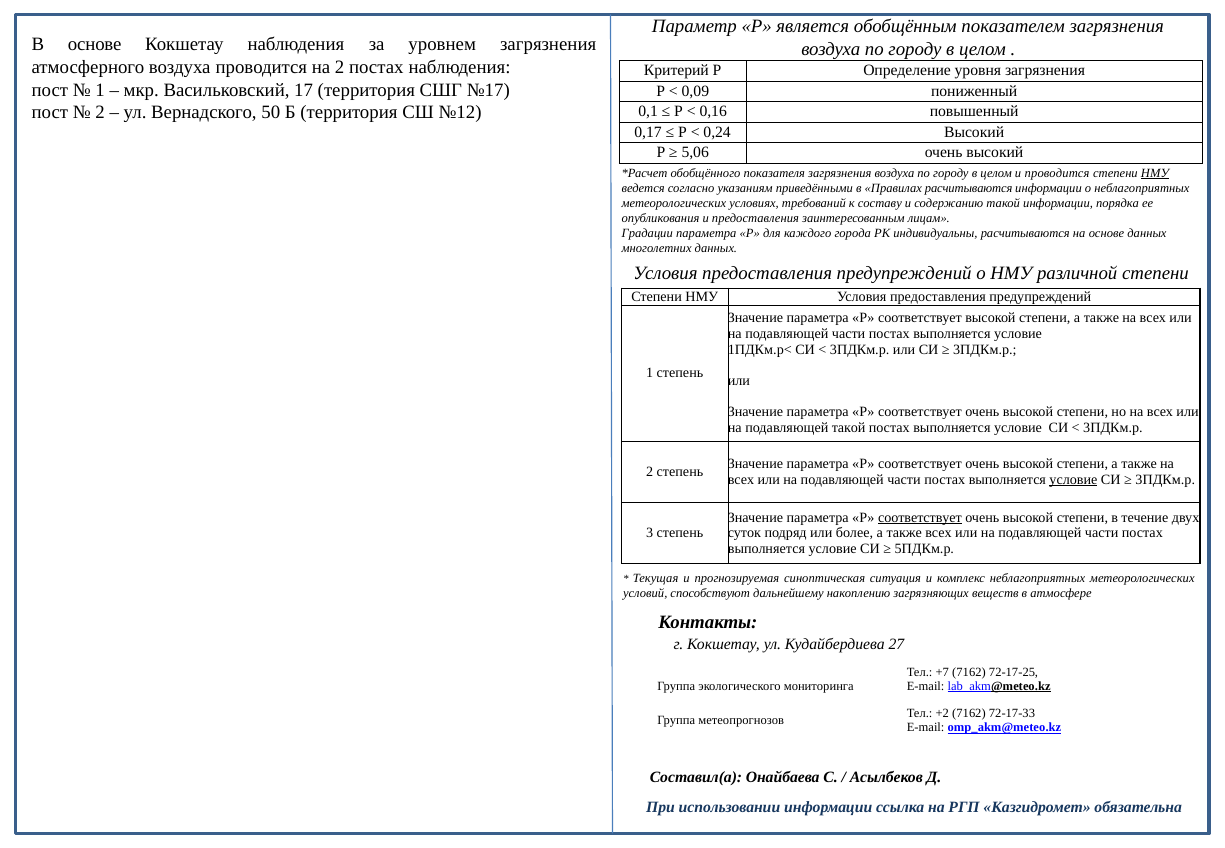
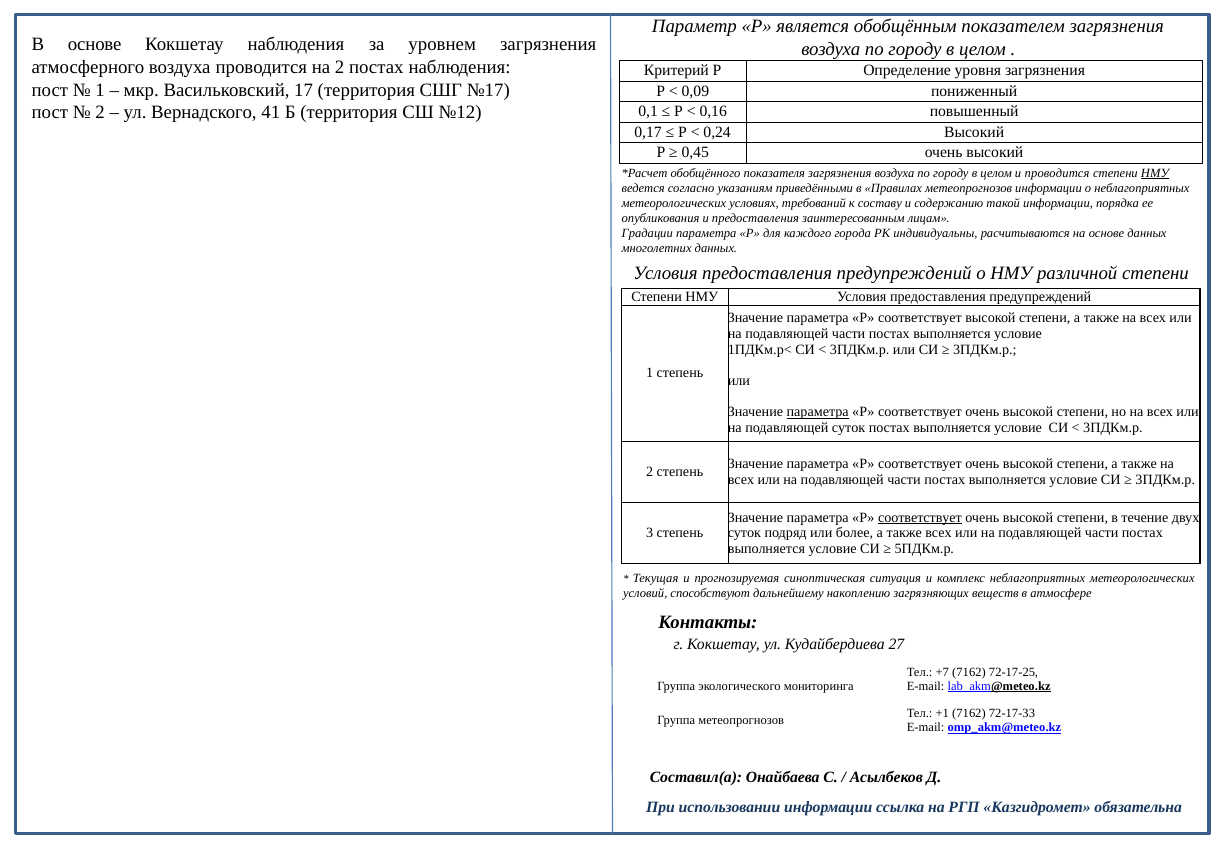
50: 50 -> 41 (271, 112)
5,06: 5,06 -> 0,45 (695, 153)
Правилах расчитываются: расчитываются -> метеопрогнозов (969, 188)
параметра underline: none -> present (818, 412)
подавляющей такой: такой -> суток (849, 428)
условие underline: present -> none (1073, 480)
+2: +2 -> +1 (942, 714)
